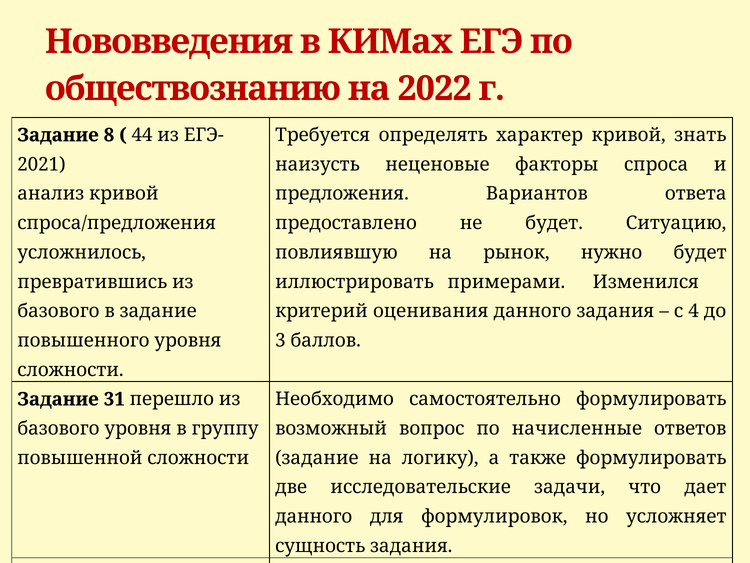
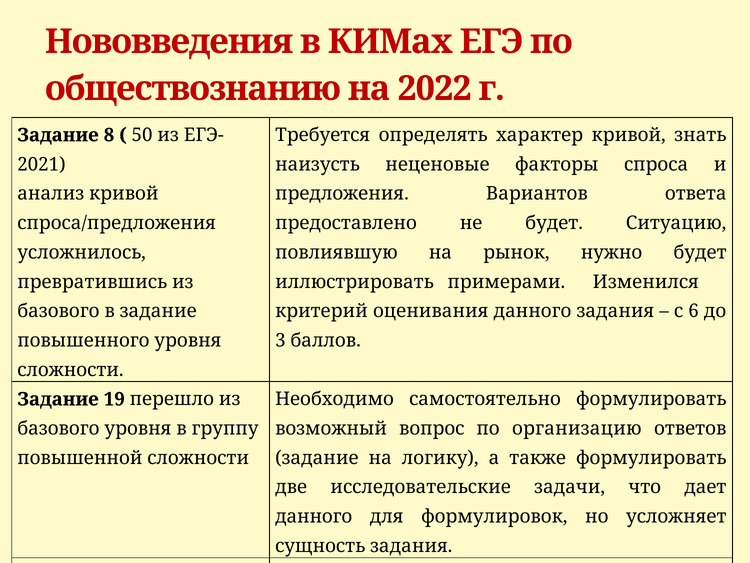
44: 44 -> 50 (142, 135)
4: 4 -> 6 (694, 311)
31: 31 -> 19 (114, 399)
начисленные: начисленные -> организацию (577, 428)
